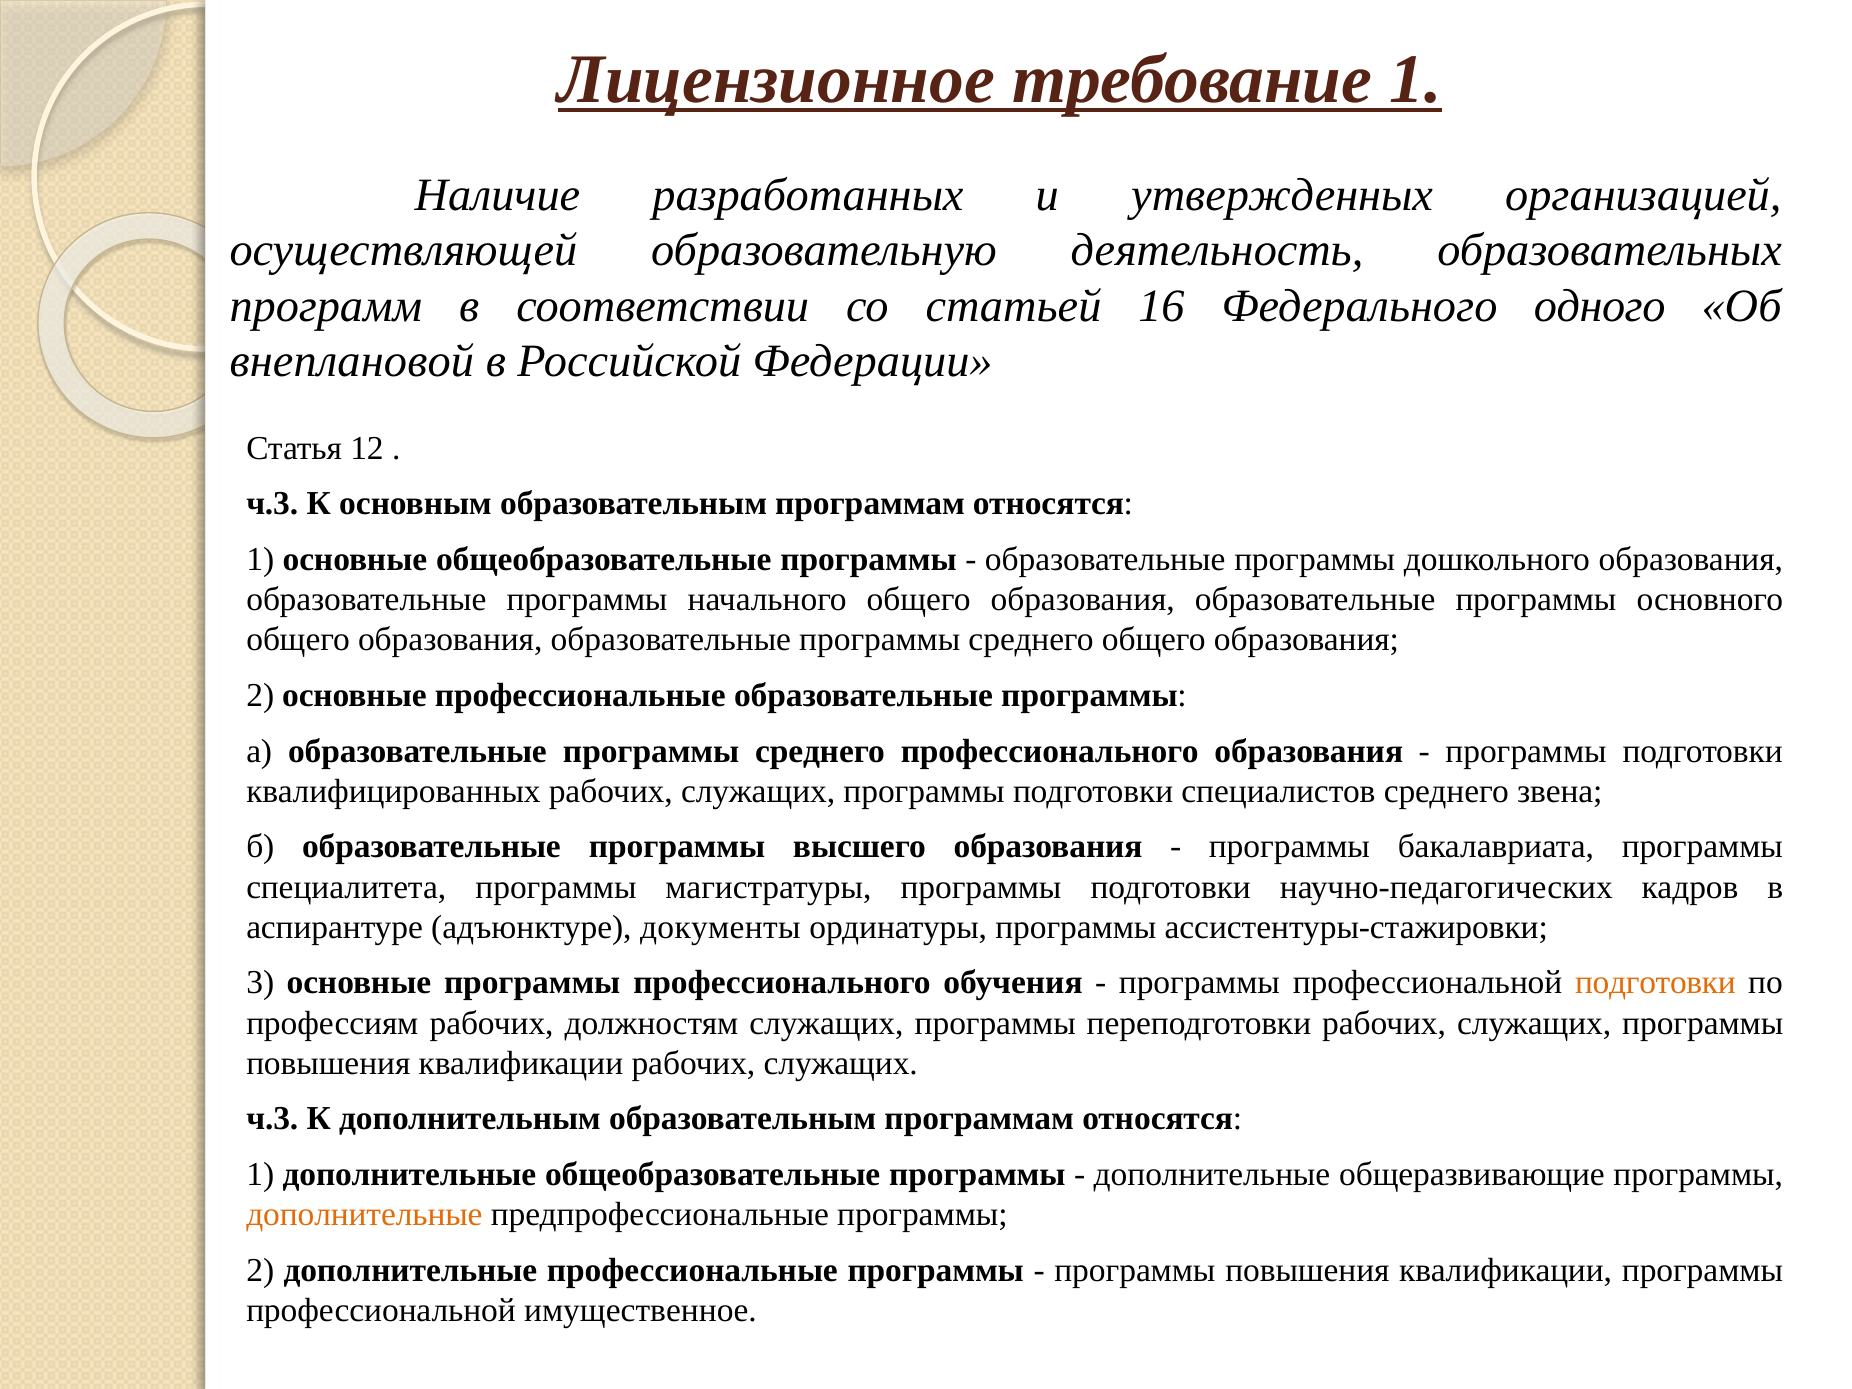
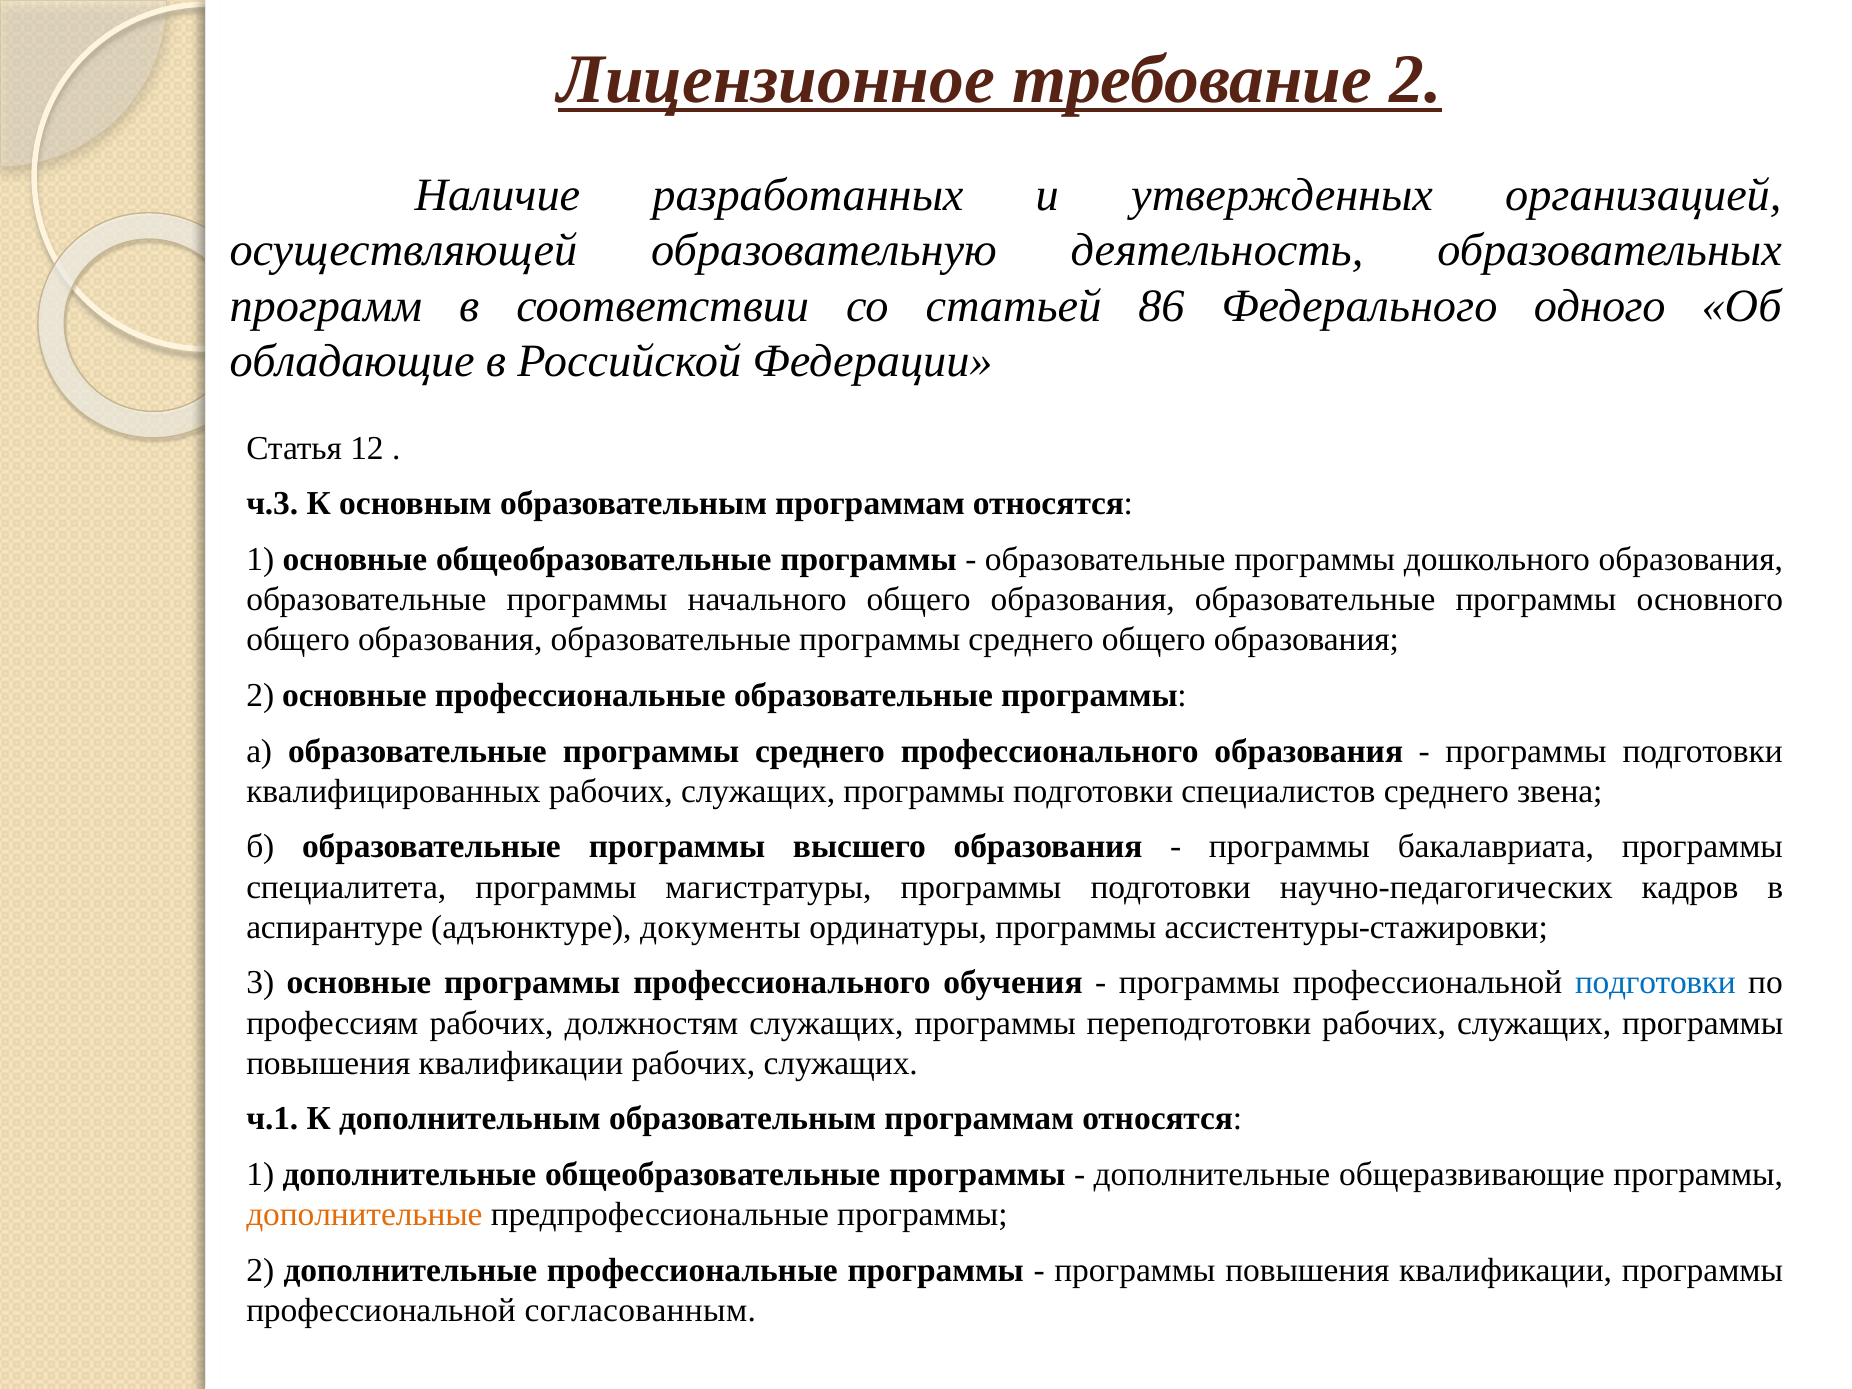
требование 1: 1 -> 2 (1416, 79)
16: 16 -> 86 (1161, 306)
внеплановой: внеплановой -> обладающие (352, 362)
подготовки colour: orange -> blue (1655, 983)
ч.3: ч.3 -> ч.1 (272, 1119)
имущественное: имущественное -> согласованным (640, 1311)
